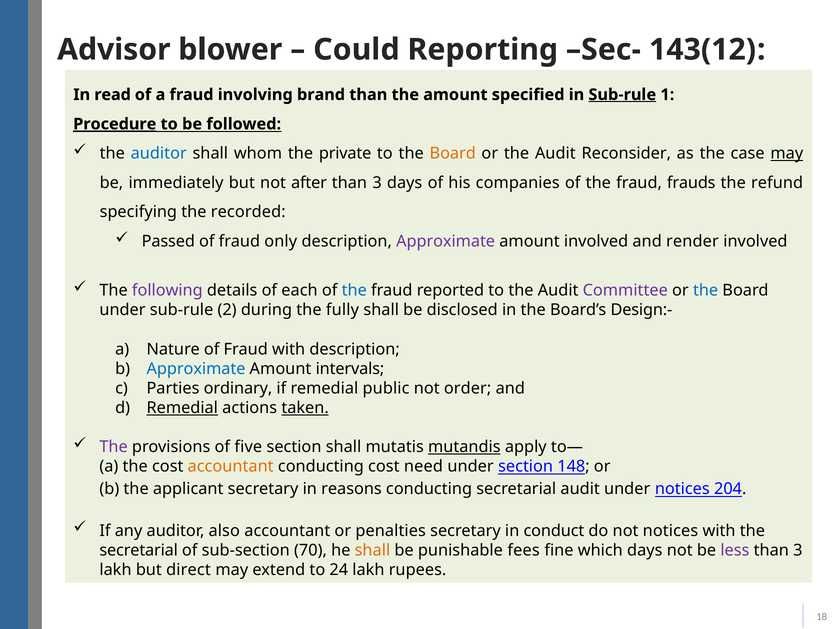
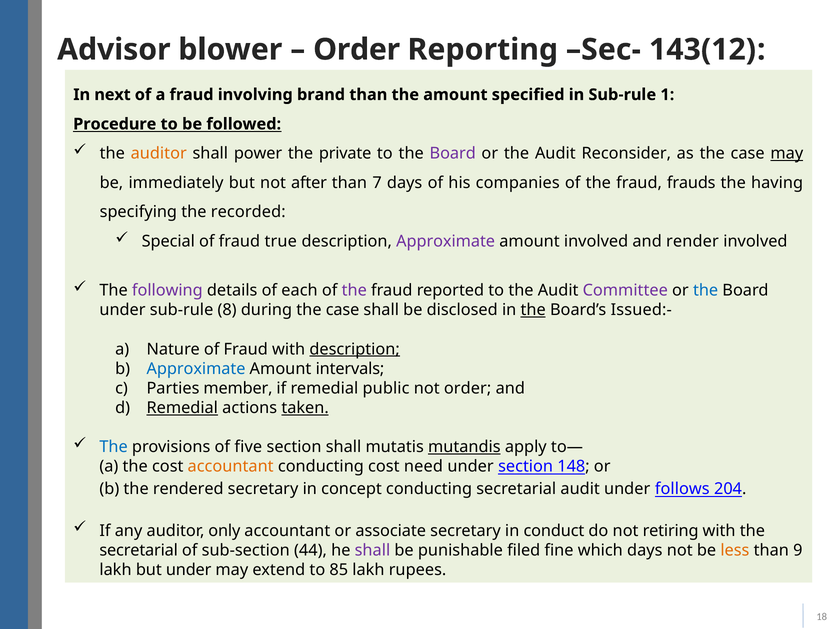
Could: Could -> Order (357, 50)
read: read -> next (113, 95)
Sub-rule underline: present -> none (622, 95)
Procedure underline: present -> none (115, 124)
auditor colour: blue -> orange (159, 153)
whom: whom -> power (258, 153)
Board colour: orange -> purple (453, 153)
3: 3 -> 7 (377, 183)
refund: refund -> having (777, 183)
Passed: Passed -> Special (168, 241)
only: only -> true (281, 241)
the colour: blue -> purple (354, 290)
2: 2 -> 8 (227, 310)
during the fully: fully -> case (343, 310)
the underline: none -> present (533, 310)
Design:-: Design:- -> Issued:- (641, 310)
description underline: none -> present (355, 349)
ordinary: ordinary -> member (238, 388)
The colour: purple -> blue (114, 447)
applicant: applicant -> rendered (188, 488)
reasons: reasons -> concept (352, 488)
under notices: notices -> follows (682, 488)
also: also -> only (224, 530)
penalties: penalties -> associate (391, 530)
not notices: notices -> retiring (671, 530)
70: 70 -> 44 (311, 550)
shall colour: orange -> purple (372, 550)
fees: fees -> filed (524, 550)
less colour: purple -> orange (735, 550)
3: 3 -> 9 (798, 550)
but direct: direct -> under (189, 569)
24: 24 -> 85 (339, 569)
